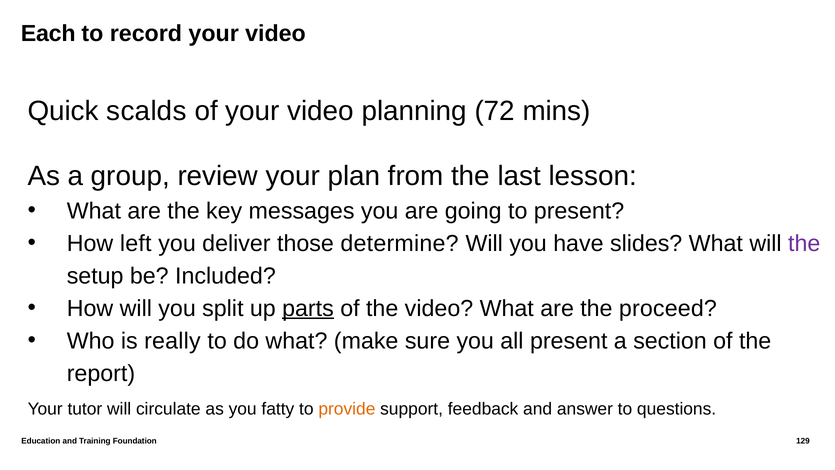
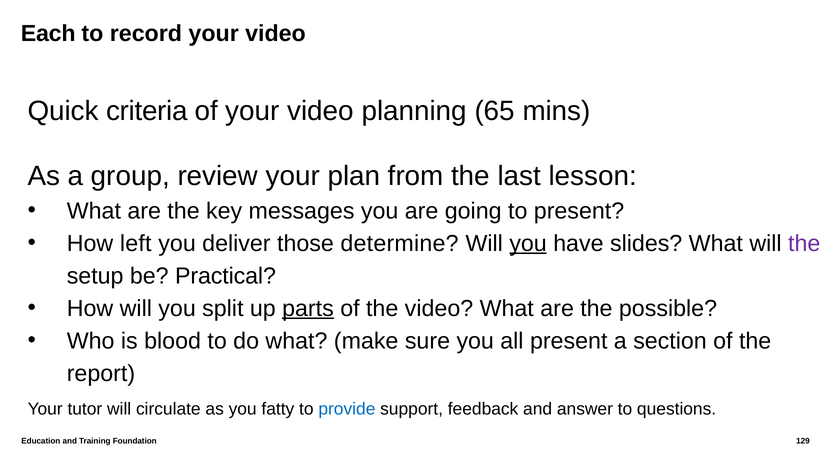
scalds: scalds -> criteria (147, 111)
72: 72 -> 65 (495, 111)
you underline: none -> present (528, 243)
Included: Included -> Practical (225, 276)
proceed: proceed -> possible (668, 308)
really: really -> blood (173, 341)
provide colour: orange -> blue (347, 409)
